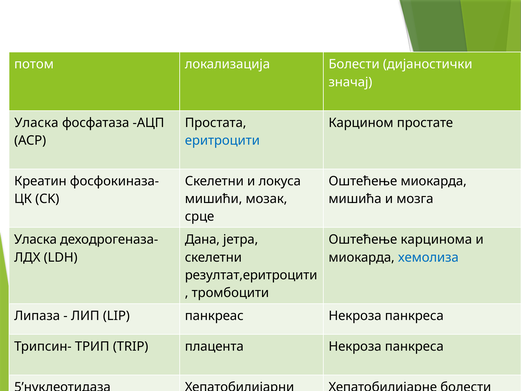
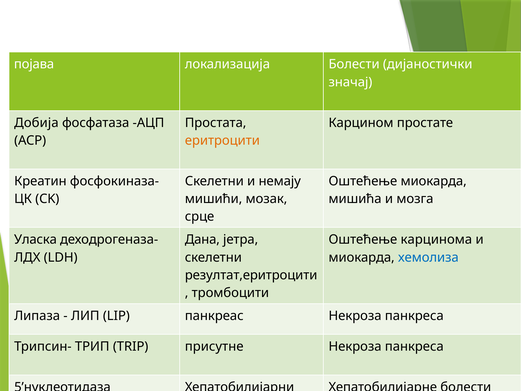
потом: потом -> појава (34, 64)
Уласка: Уласка -> Добија (36, 123)
еритроцити colour: blue -> orange (222, 140)
локуса: локуса -> немају (280, 181)
плацента: плацента -> присутне (214, 346)
